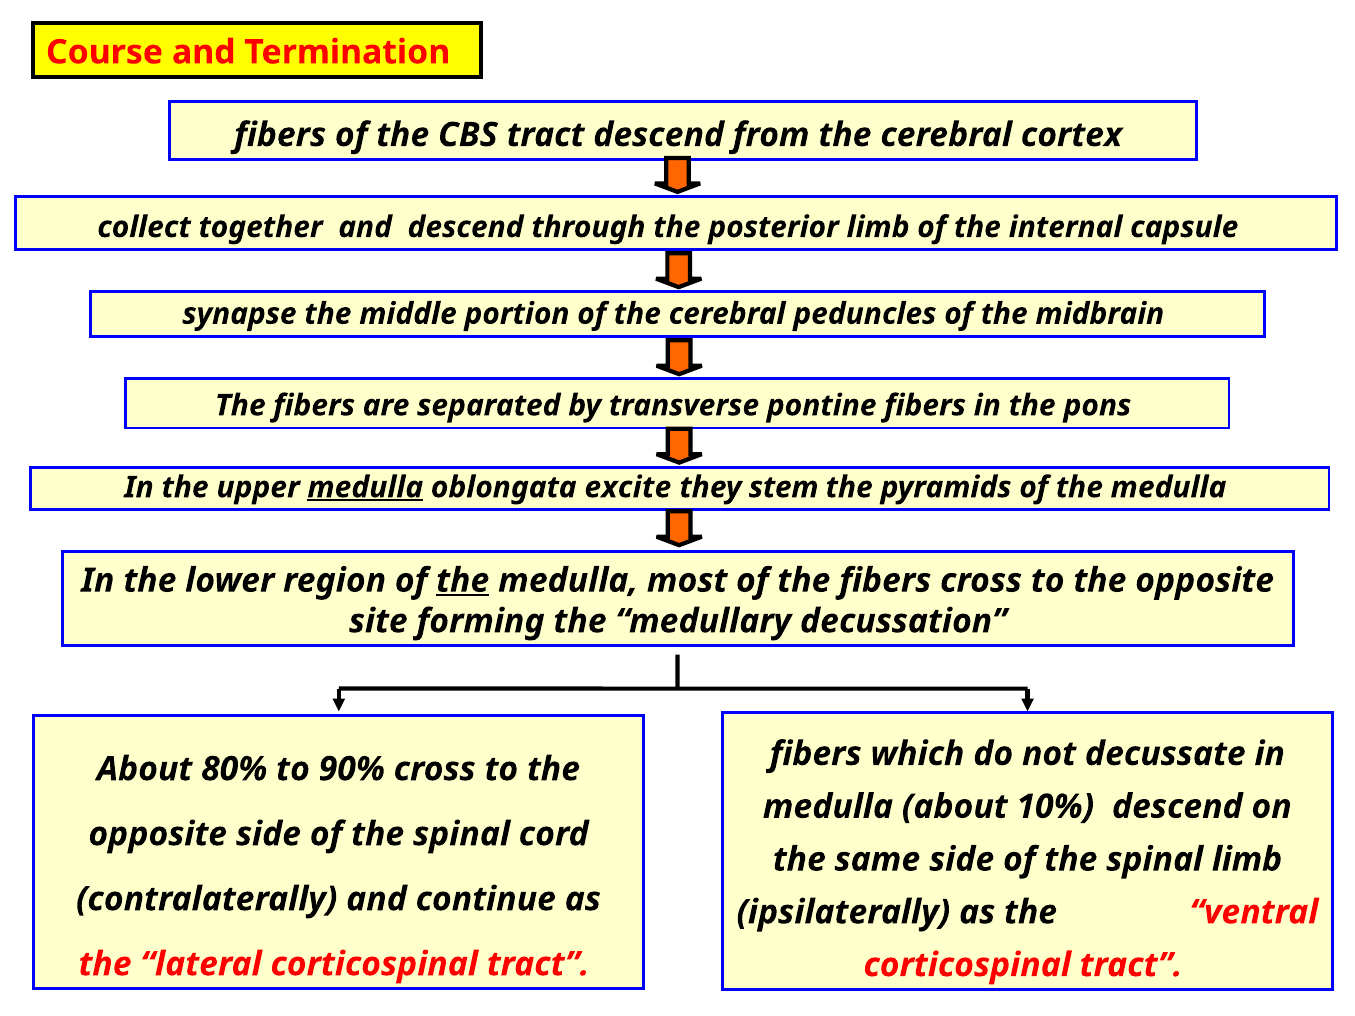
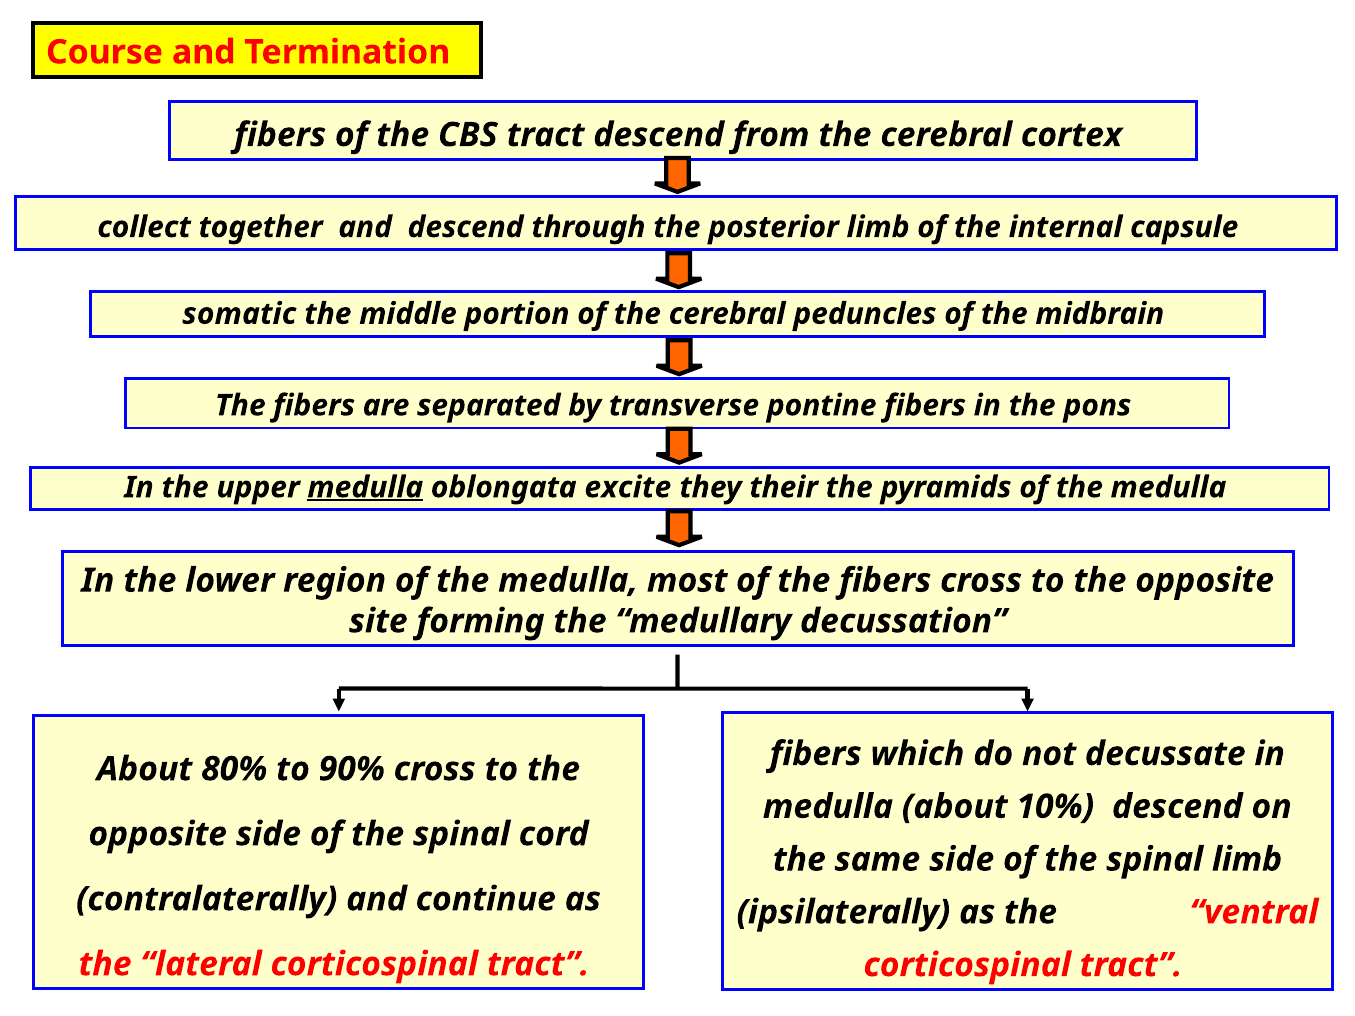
synapse: synapse -> somatic (239, 314)
stem: stem -> their (784, 487)
the underline: present -> none (463, 581)
